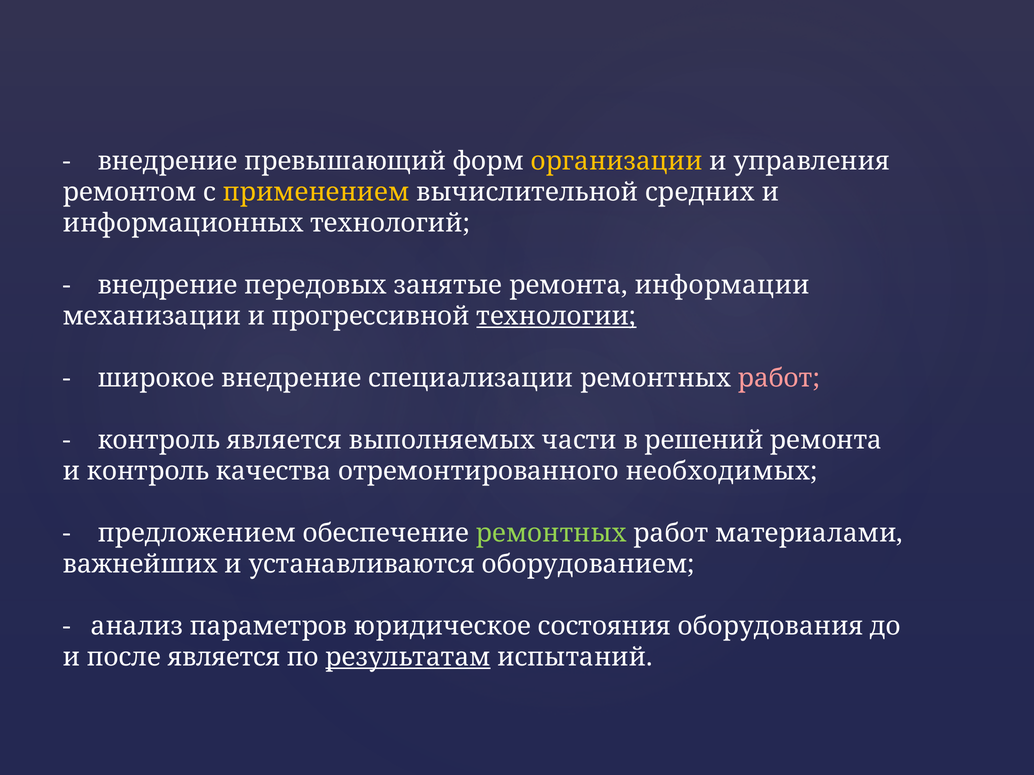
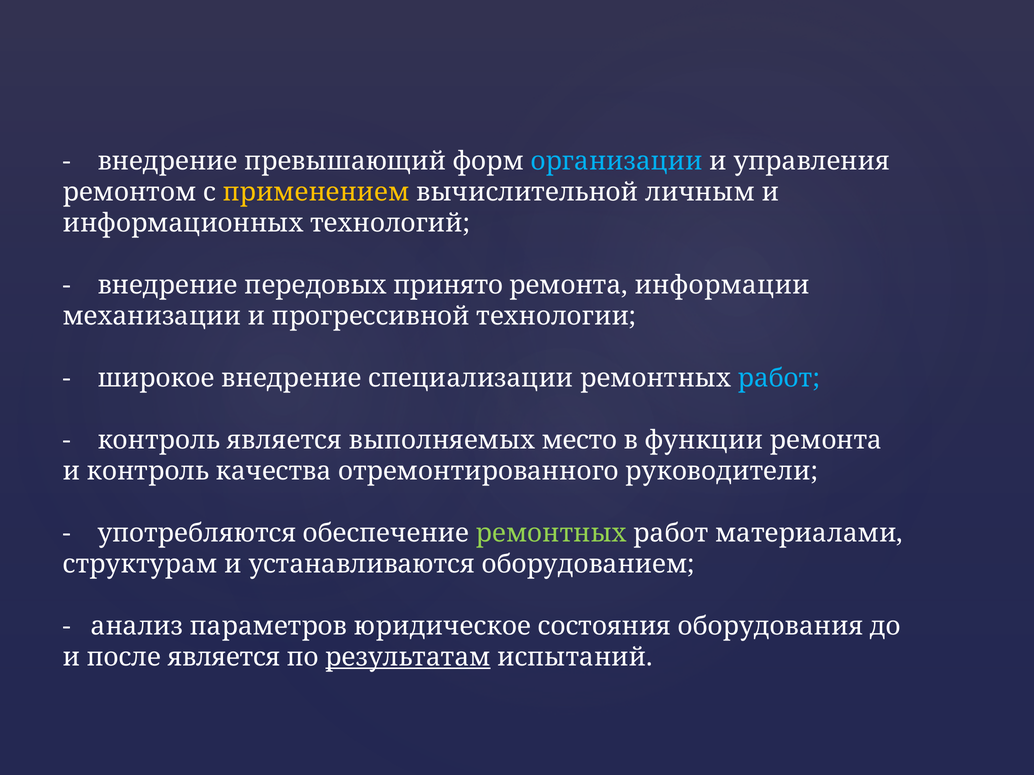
организации colour: yellow -> light blue (617, 161)
средних: средних -> личным (700, 192)
занятые: занятые -> принято (448, 285)
технологии underline: present -> none (556, 316)
работ colour: pink -> light blue (779, 378)
части: части -> место (580, 440)
решений: решений -> функции (704, 440)
необходимых: необходимых -> руководители (722, 471)
предложением: предложением -> употребляются (197, 533)
важнейших: важнейших -> структурам (140, 564)
